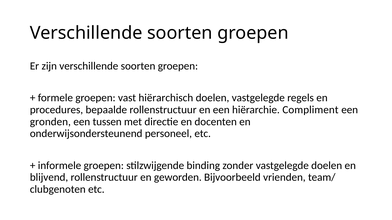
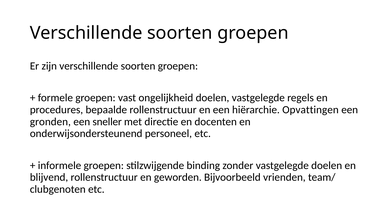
hiërarchisch: hiërarchisch -> ongelijkheid (166, 98)
Compliment: Compliment -> Opvattingen (310, 110)
tussen: tussen -> sneller (107, 122)
